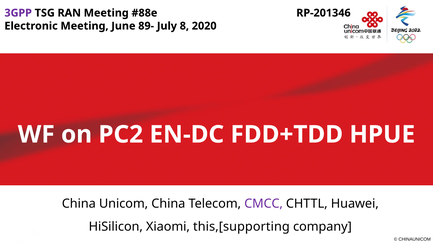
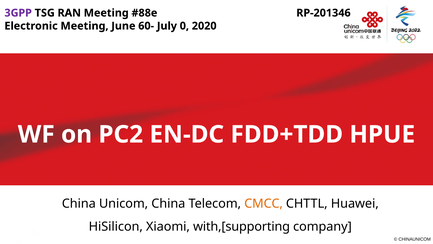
89-: 89- -> 60- (146, 26)
8: 8 -> 0 (184, 26)
CMCC colour: purple -> orange (264, 203)
this,[supporting: this,[supporting -> with,[supporting (242, 226)
